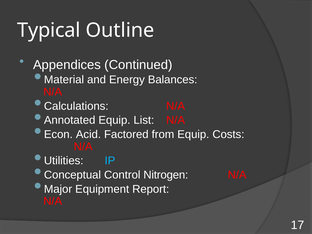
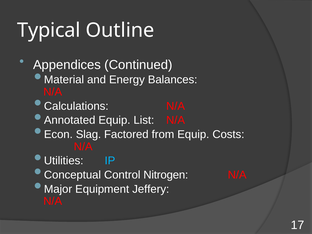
Acid: Acid -> Slag (89, 134)
Report: Report -> Jeffery (151, 189)
